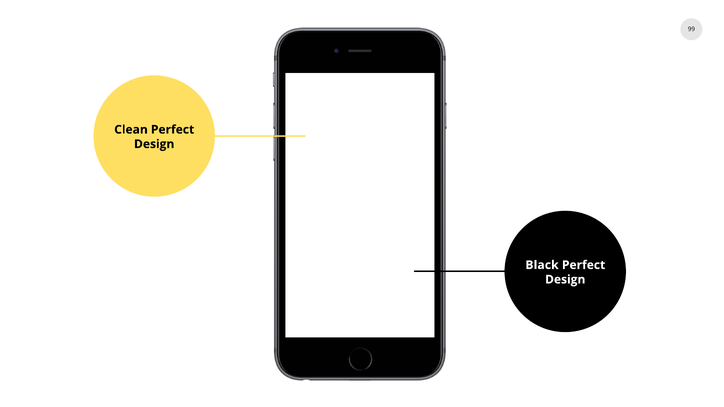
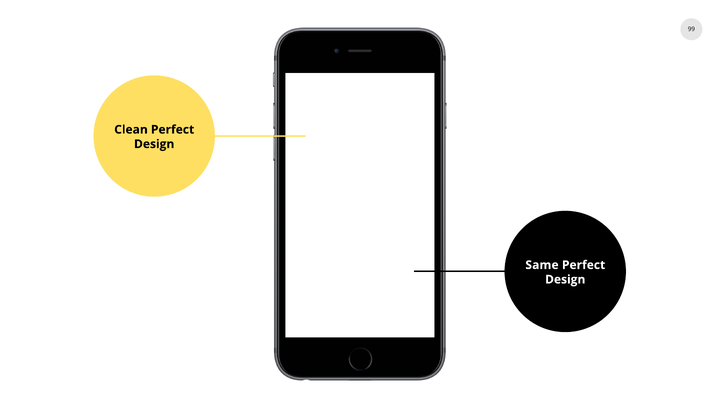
Black: Black -> Same (542, 265)
